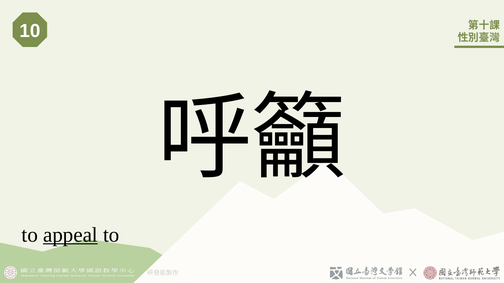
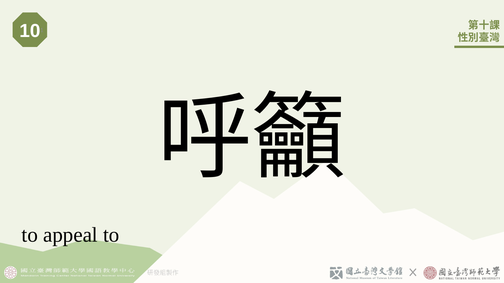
appeal underline: present -> none (70, 235)
